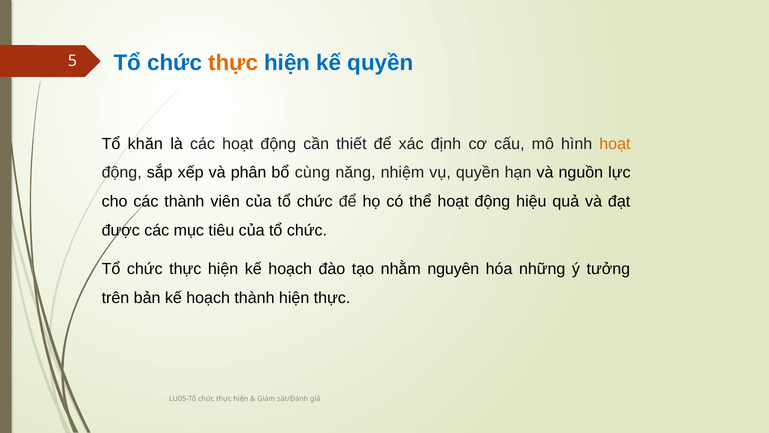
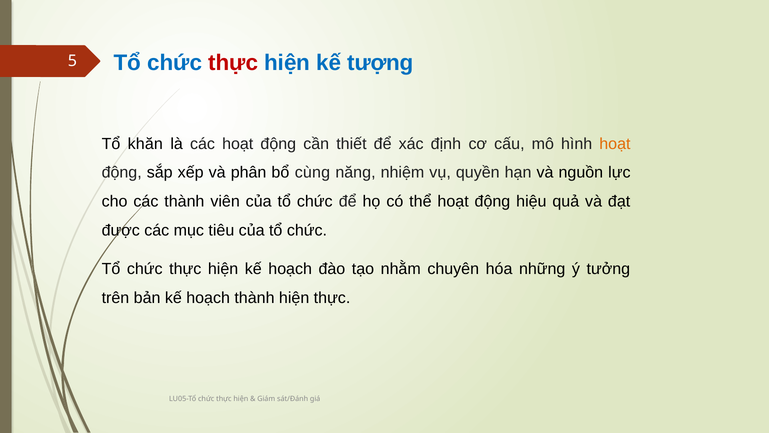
thực colour: orange -> red (233, 63)
kế quyền: quyền -> tượng (381, 63)
nguyên: nguyên -> chuyên (453, 269)
